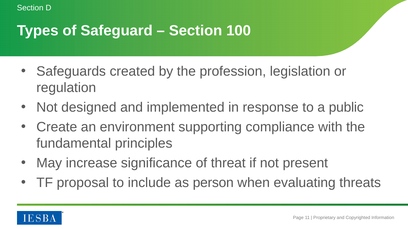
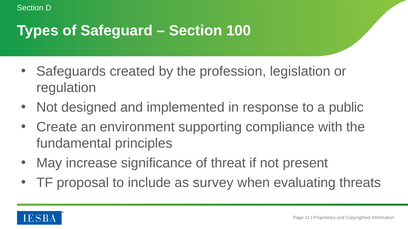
person: person -> survey (213, 183)
